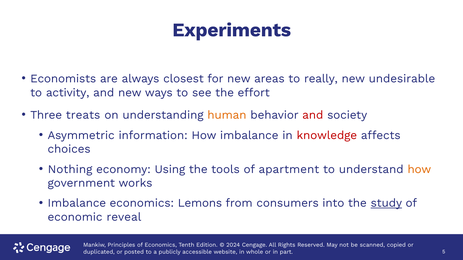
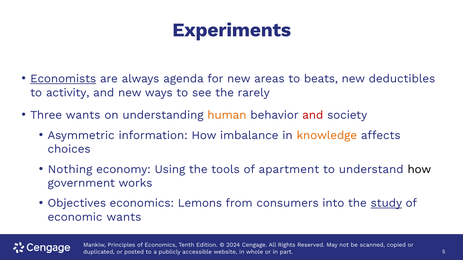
Economists underline: none -> present (63, 79)
closest: closest -> agenda (183, 79)
really: really -> beats (321, 79)
undesirable: undesirable -> deductibles (402, 79)
effort: effort -> rarely (254, 93)
Three treats: treats -> wants (83, 115)
knowledge colour: red -> orange (327, 135)
how colour: orange -> black (419, 169)
Imbalance: Imbalance -> Objectives (77, 204)
economic reveal: reveal -> wants (124, 217)
